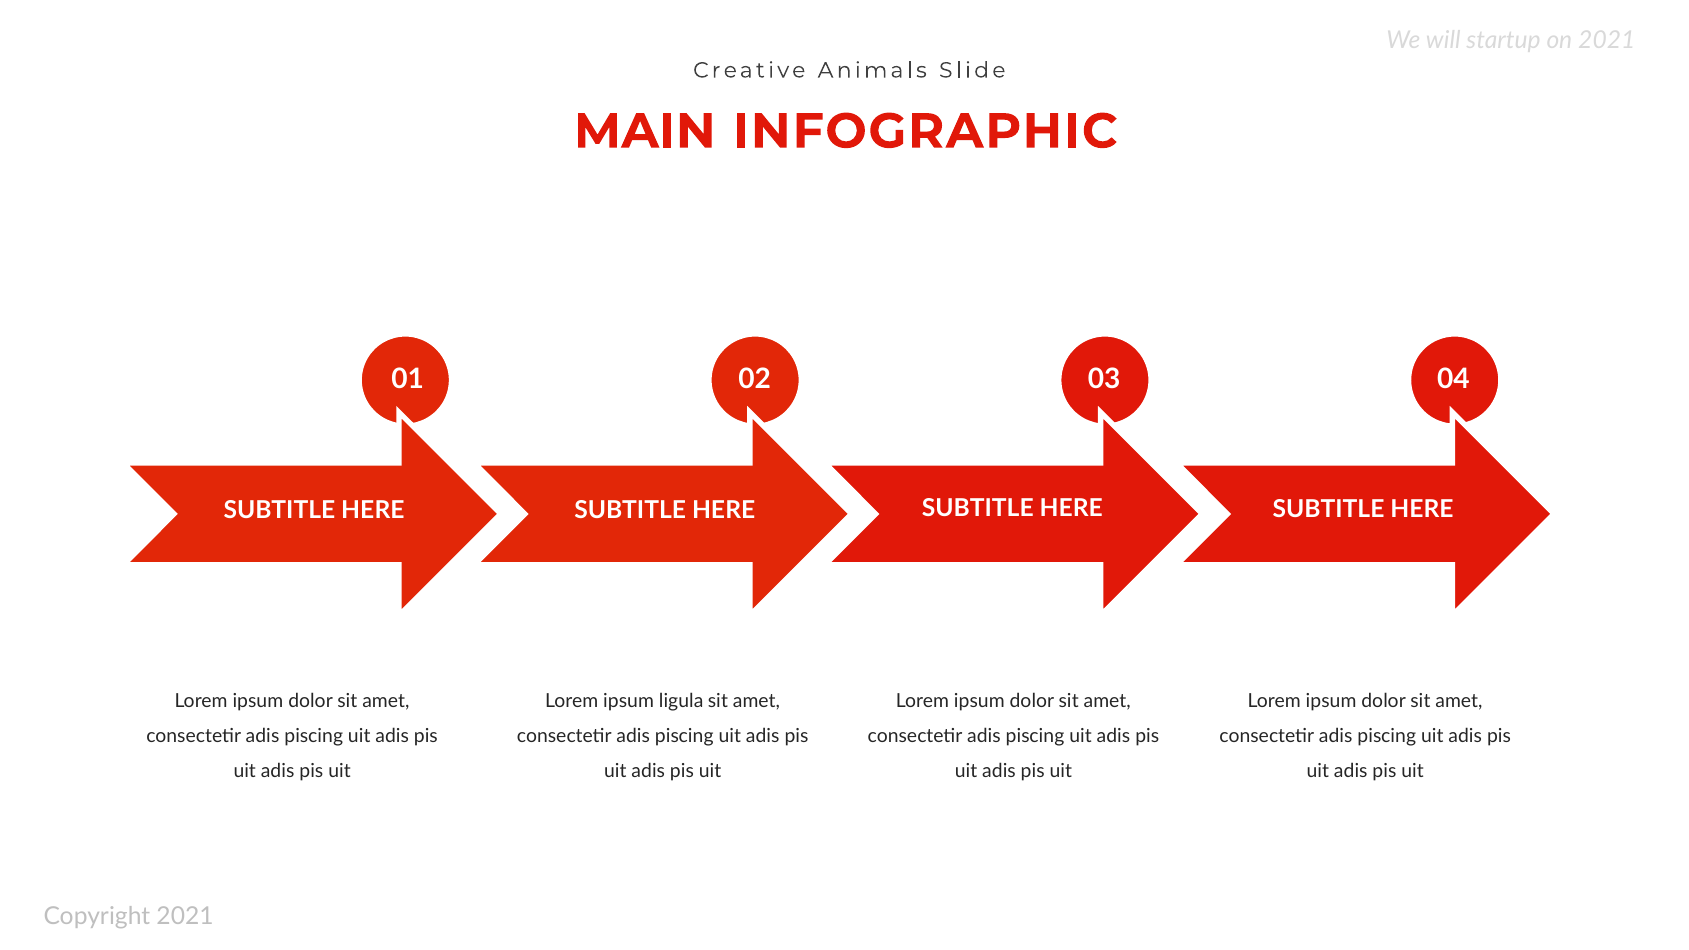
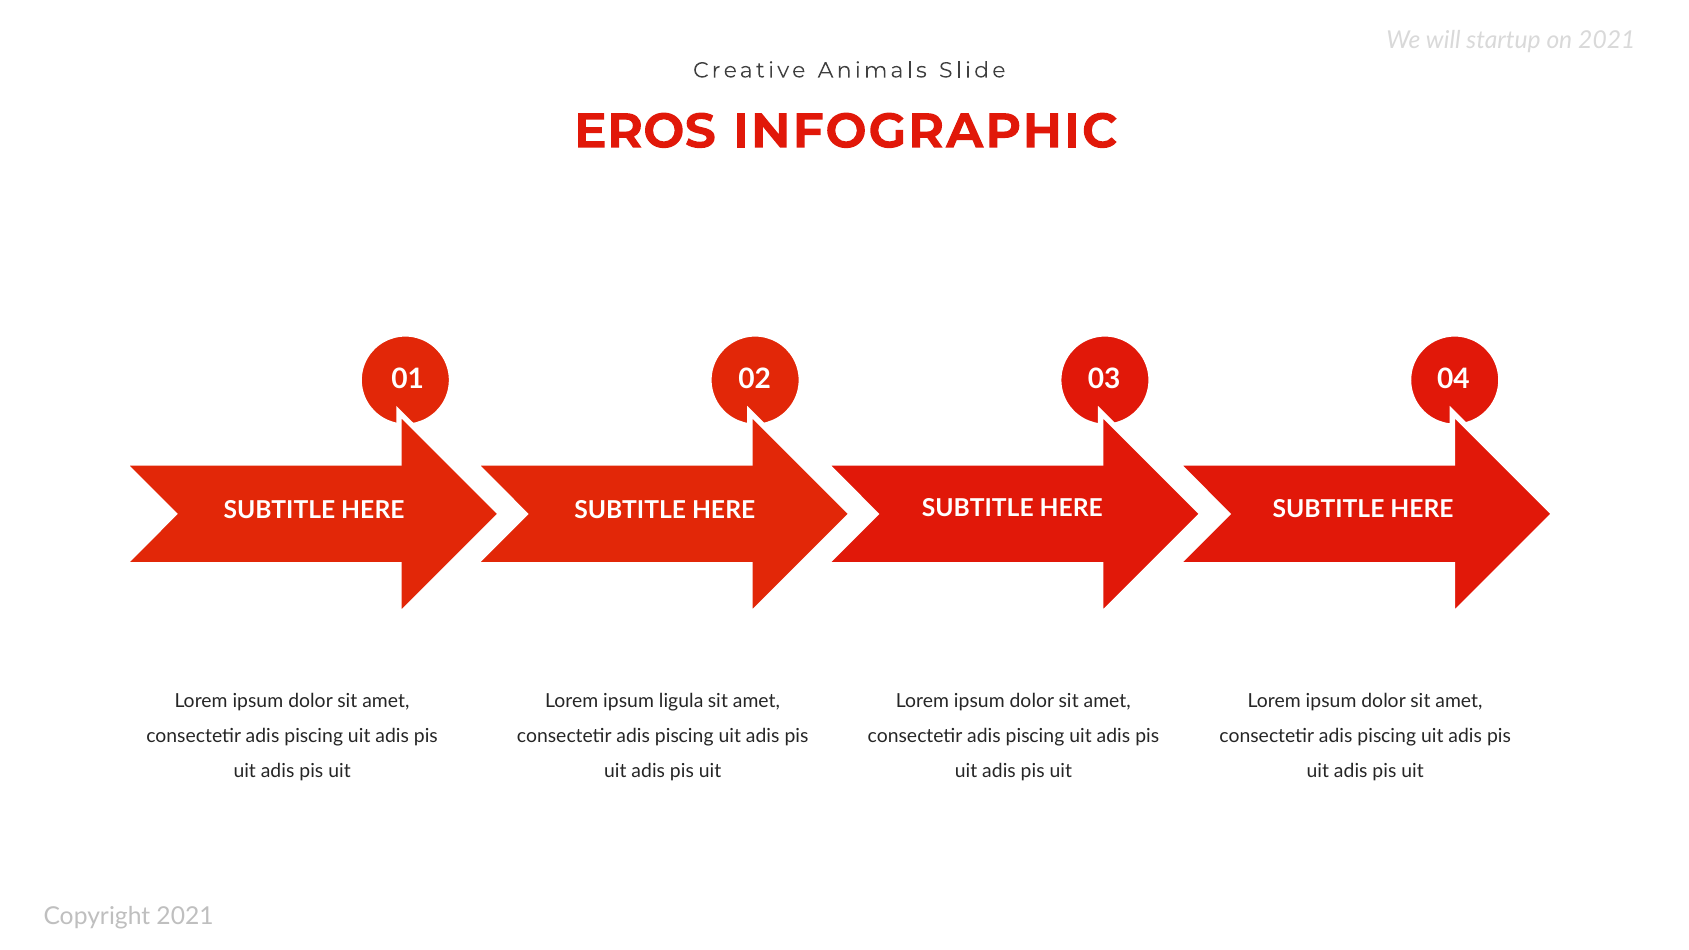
MAIN: MAIN -> EROS (645, 131)
